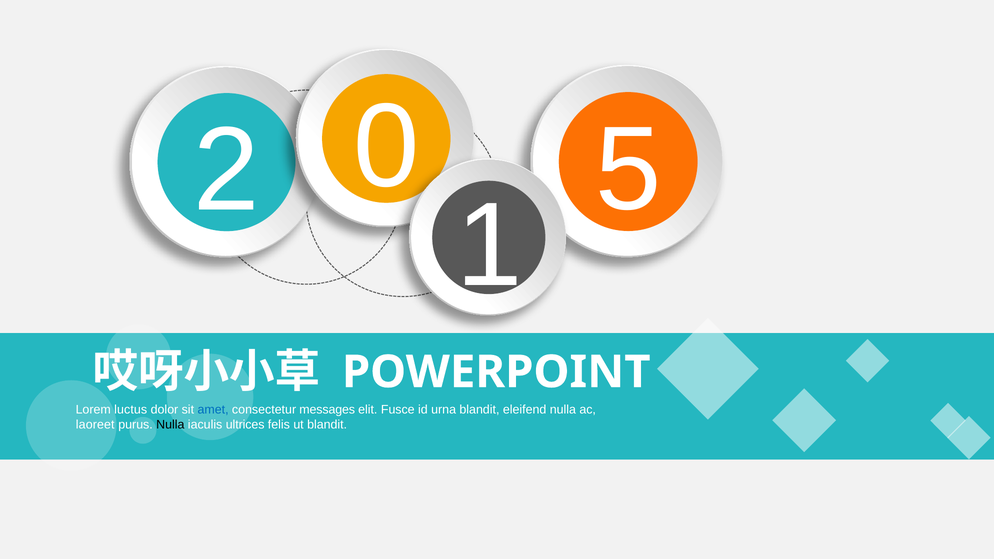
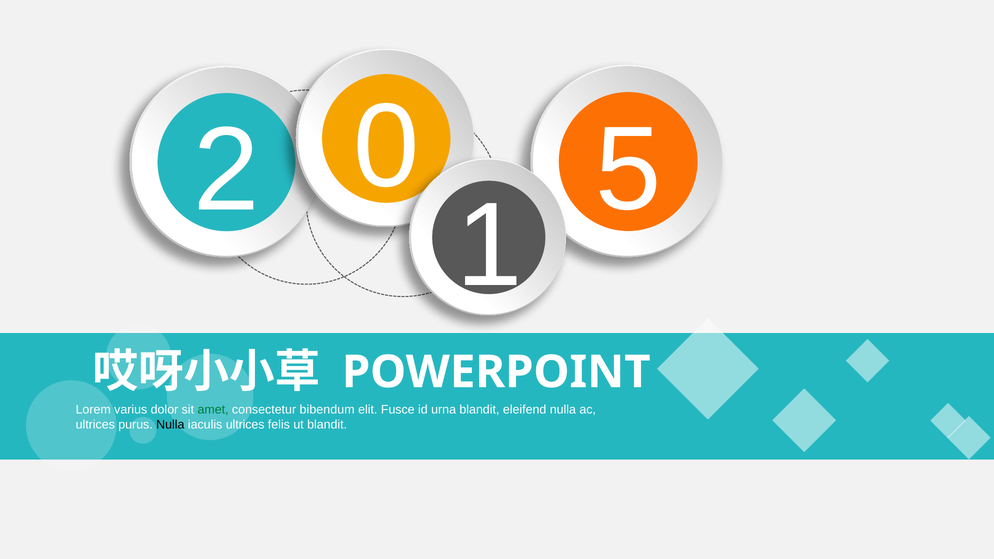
luctus: luctus -> varius (131, 410)
amet colour: blue -> green (213, 410)
messages: messages -> bibendum (327, 410)
laoreet: laoreet -> ultrices (95, 425)
